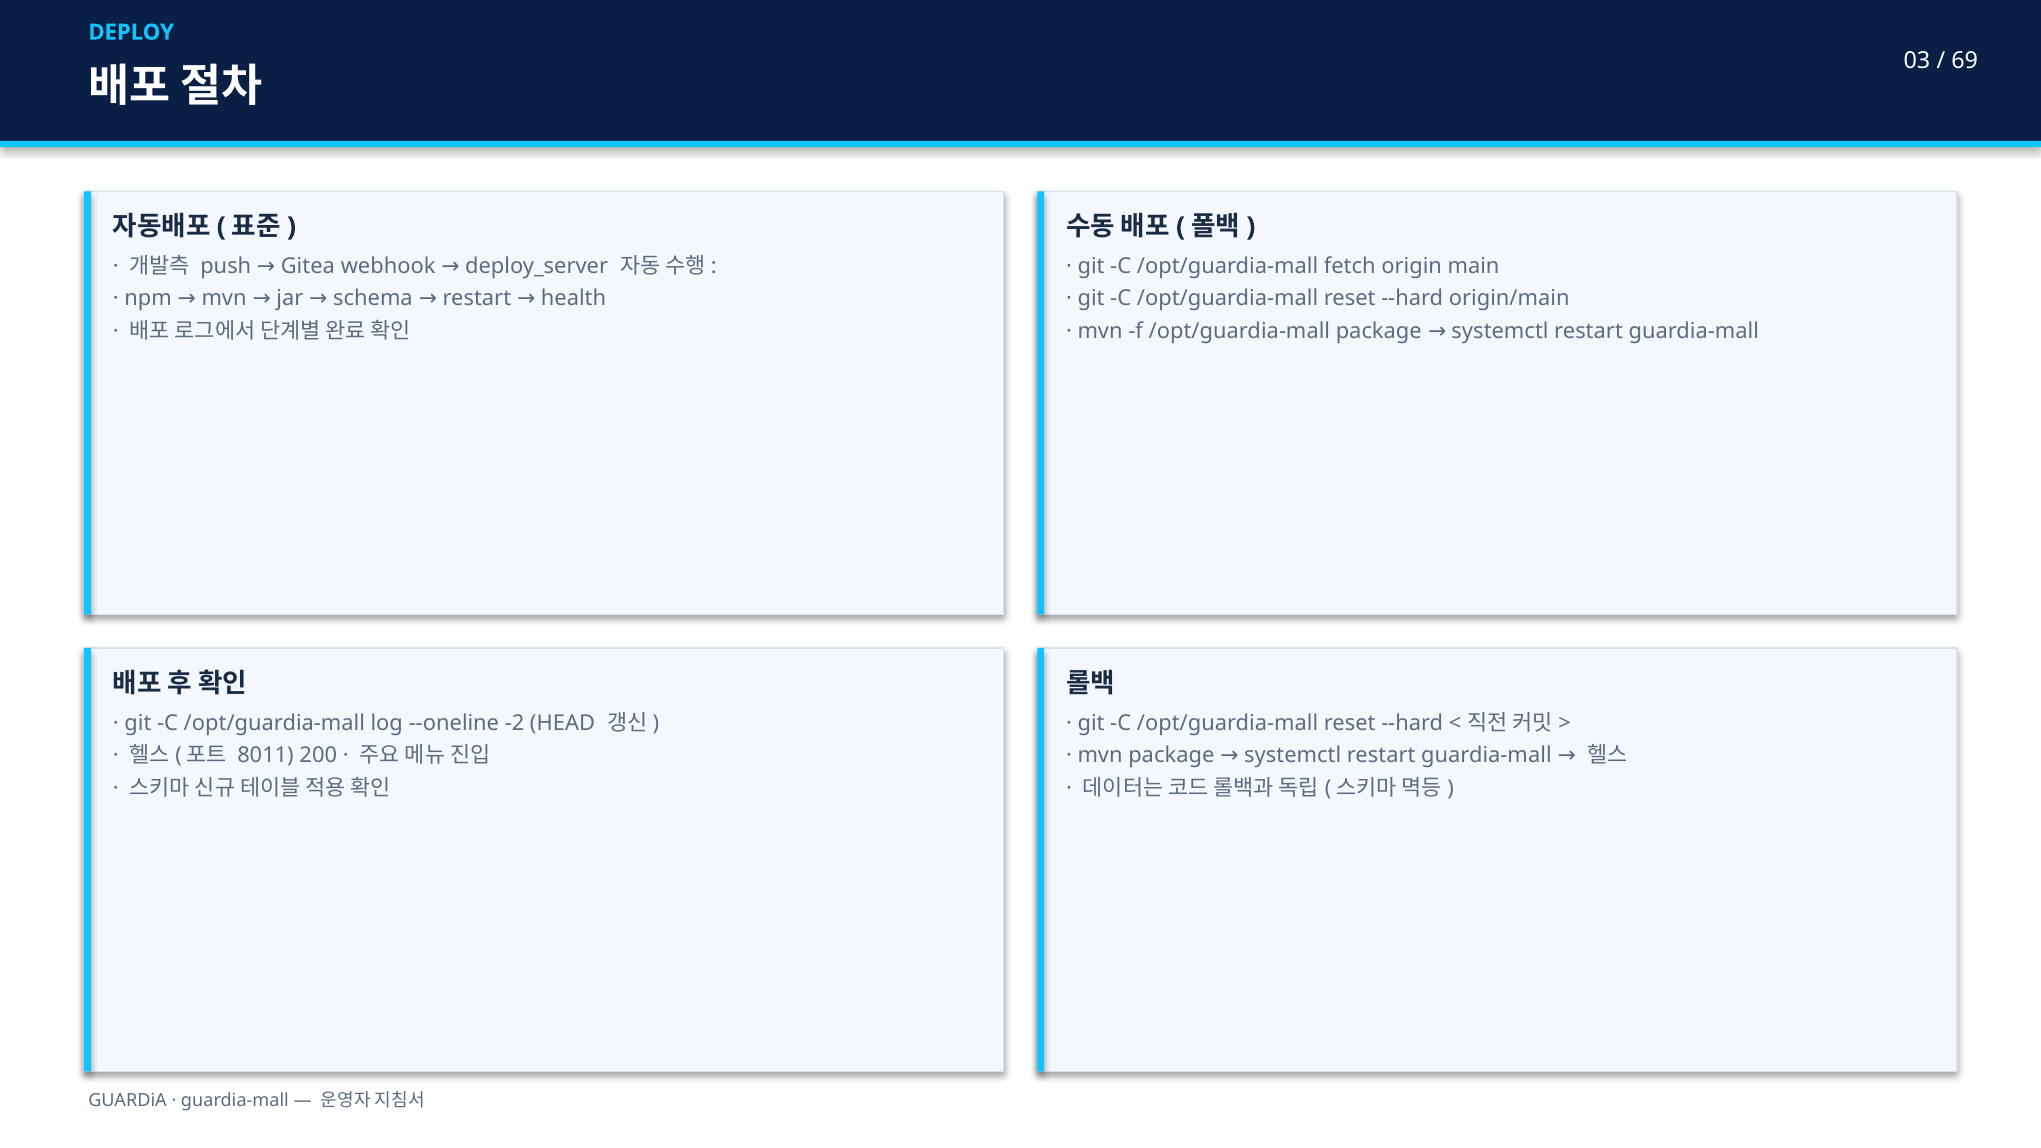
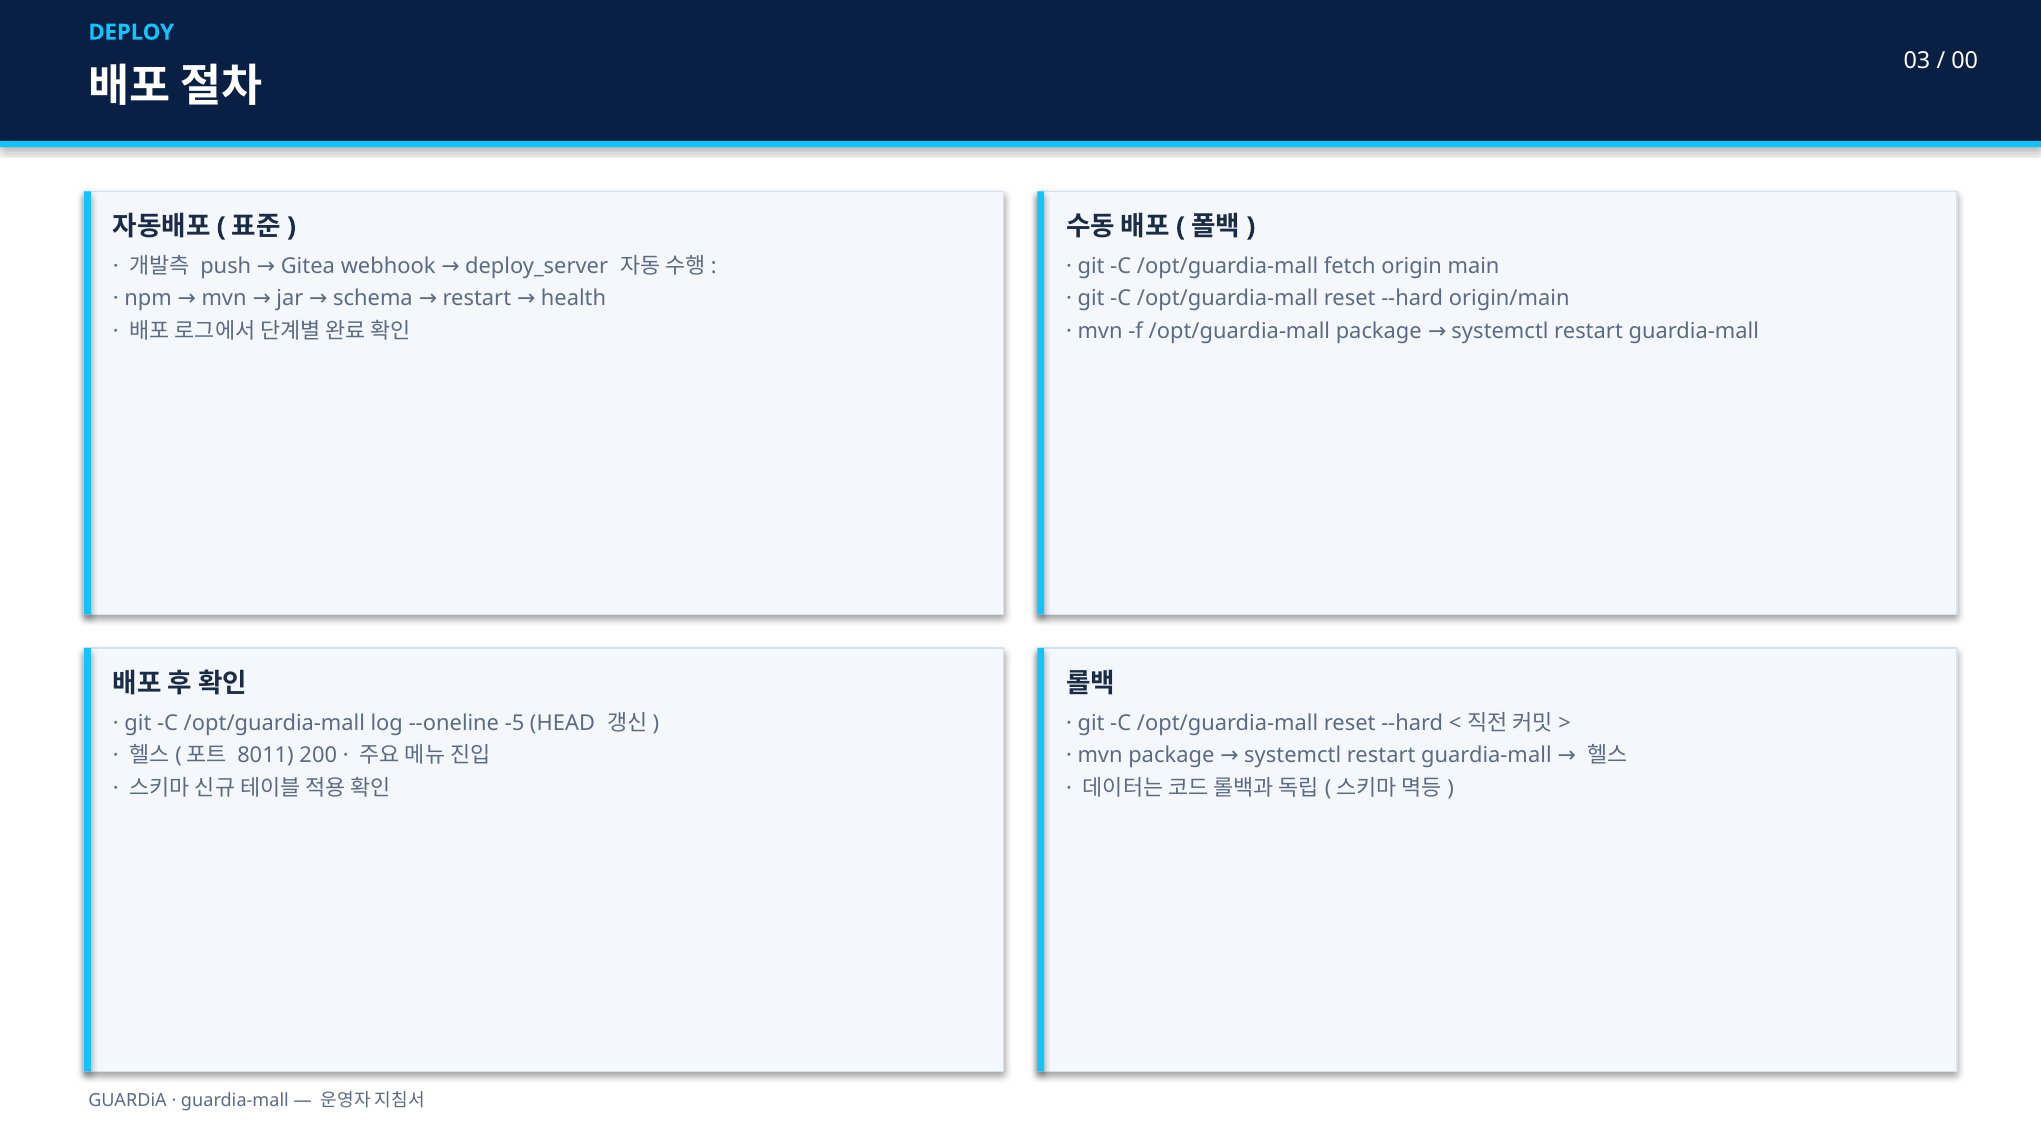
69: 69 -> 00 (1965, 61)
-2: -2 -> -5 (515, 723)
